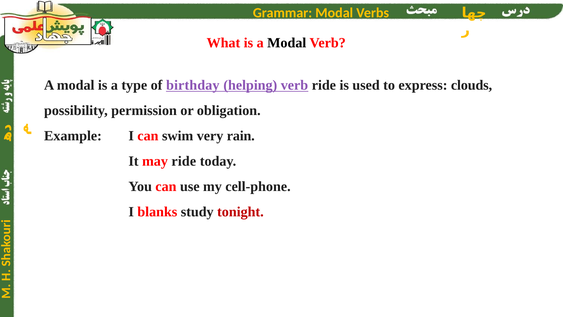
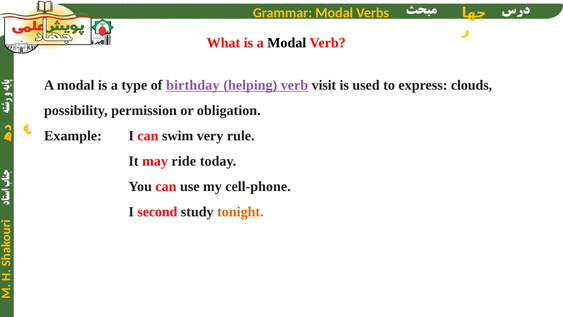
verb ride: ride -> visit (324, 85)
rain: rain -> rule (241, 136)
blanks: blanks -> second (157, 212)
tonight colour: red -> orange (240, 212)
